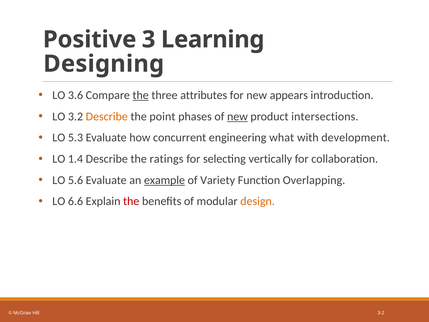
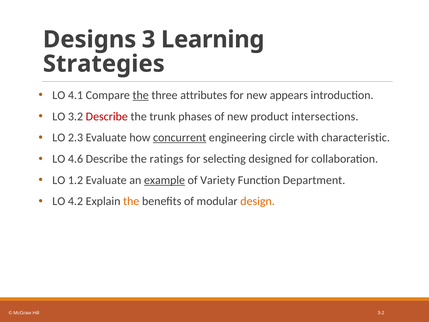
Positive: Positive -> Designs (90, 39)
Designing: Designing -> Strategies (104, 64)
3.6: 3.6 -> 4.1 (75, 95)
Describe colour: orange -> red (107, 116)
point: point -> trunk (162, 116)
new underline: present -> none (237, 116)
5.3: 5.3 -> 2.3 (75, 138)
concurrent underline: none -> present (180, 138)
what: what -> circle (282, 138)
development: development -> characteristic (356, 138)
1.4: 1.4 -> 4.6 (75, 159)
vertically: vertically -> designed (270, 159)
5.6: 5.6 -> 1.2 (75, 180)
Overlapping: Overlapping -> Department (314, 180)
6.6: 6.6 -> 4.2 (75, 201)
the colour: red -> orange (131, 201)
